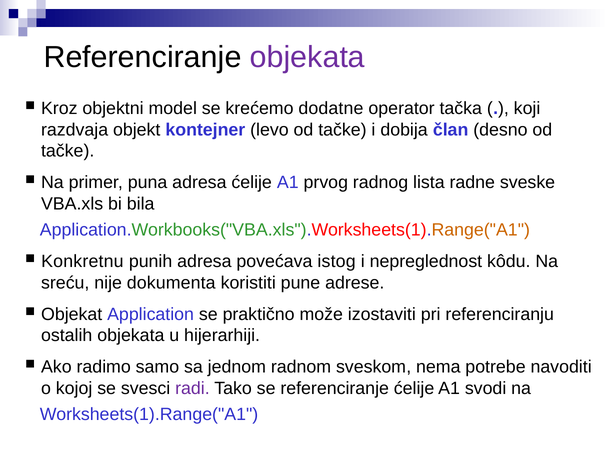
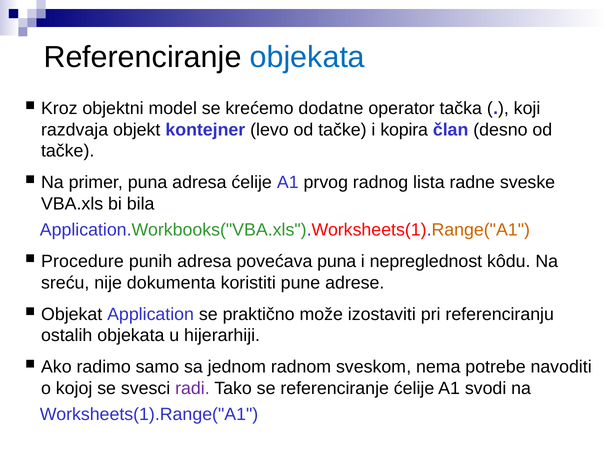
objekata colour: purple -> blue (307, 57)
dobija: dobija -> kopira (404, 130)
Konkretnu: Konkretnu -> Procedure (82, 262)
povećava istog: istog -> puna (337, 262)
